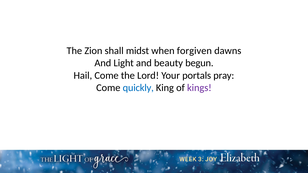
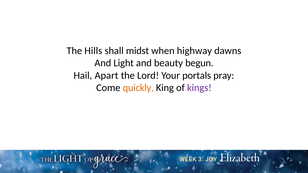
Zion: Zion -> Hills (93, 51)
forgiven: forgiven -> highway (194, 51)
Hail Come: Come -> Apart (106, 75)
quickly colour: blue -> orange (138, 88)
